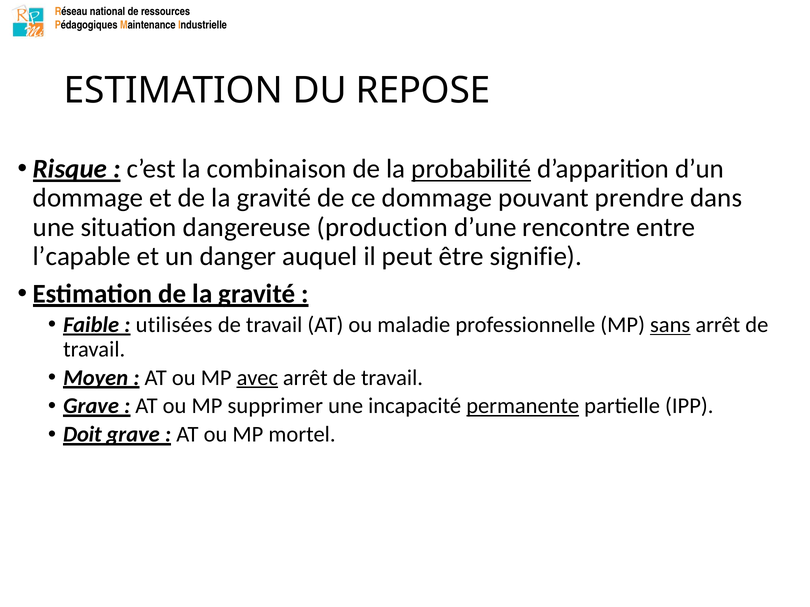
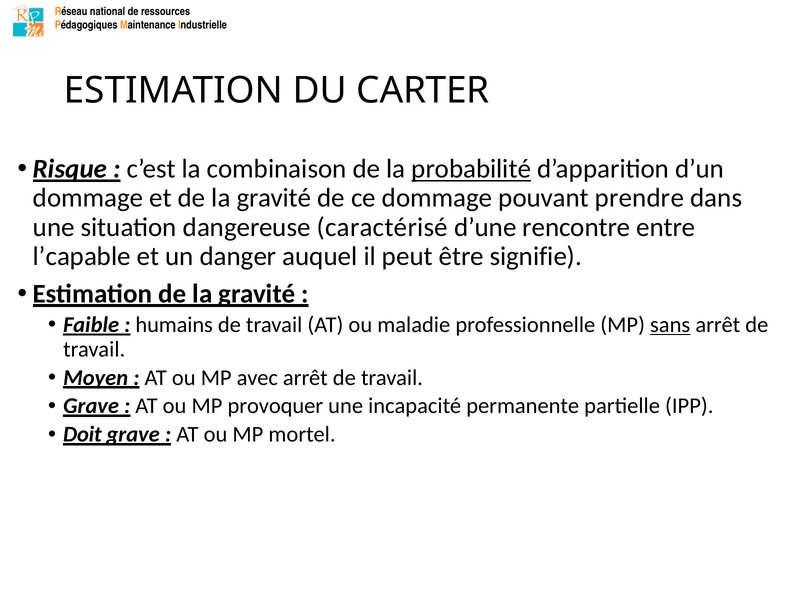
REPOSE: REPOSE -> CARTER (423, 91)
production: production -> caractérisé (382, 227)
utilisées: utilisées -> humains (174, 325)
avec underline: present -> none (257, 378)
supprimer: supprimer -> provoquer (275, 406)
permanente underline: present -> none (523, 406)
